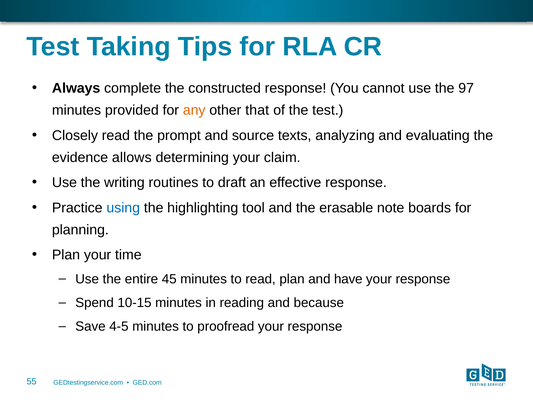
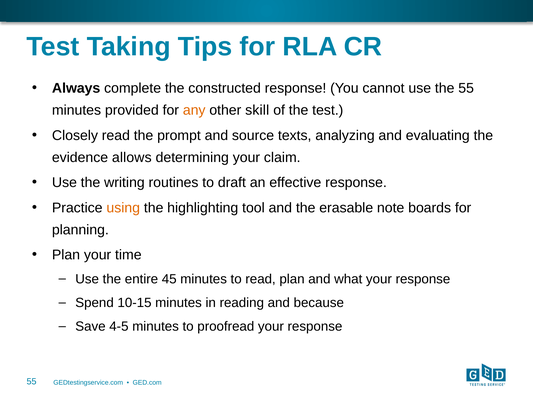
the 97: 97 -> 55 (466, 88)
that: that -> skill (257, 110)
using colour: blue -> orange (123, 208)
have: have -> what (348, 279)
